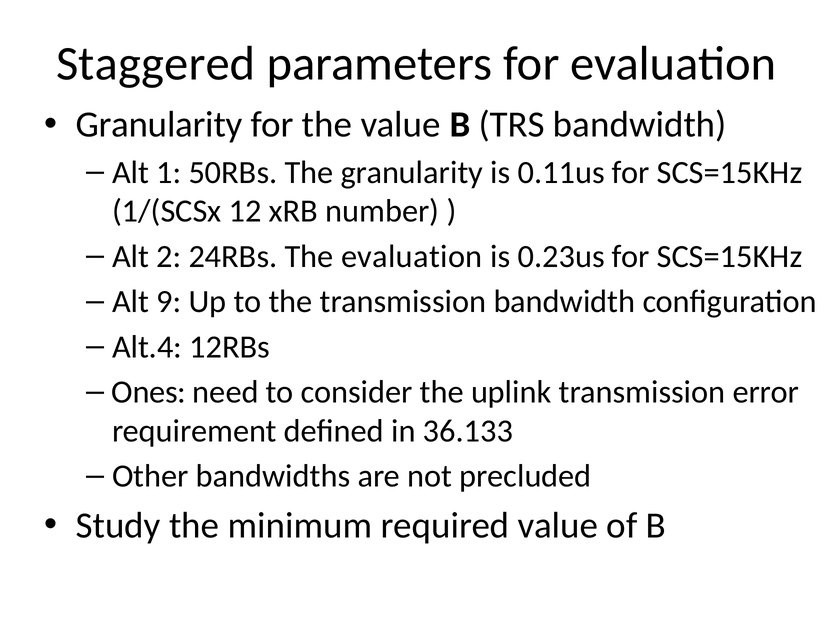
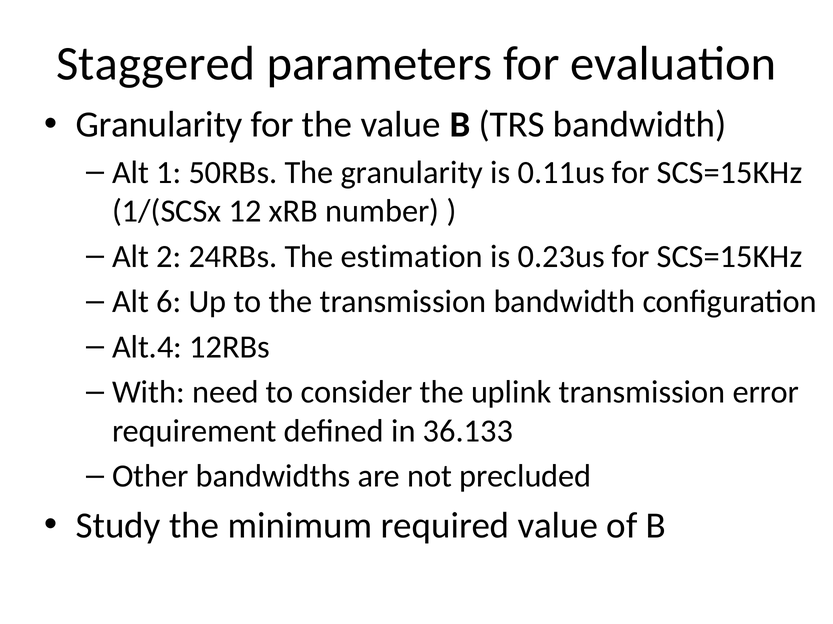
The evaluation: evaluation -> estimation (412, 257)
9: 9 -> 6 (169, 302)
Ones: Ones -> With (149, 393)
